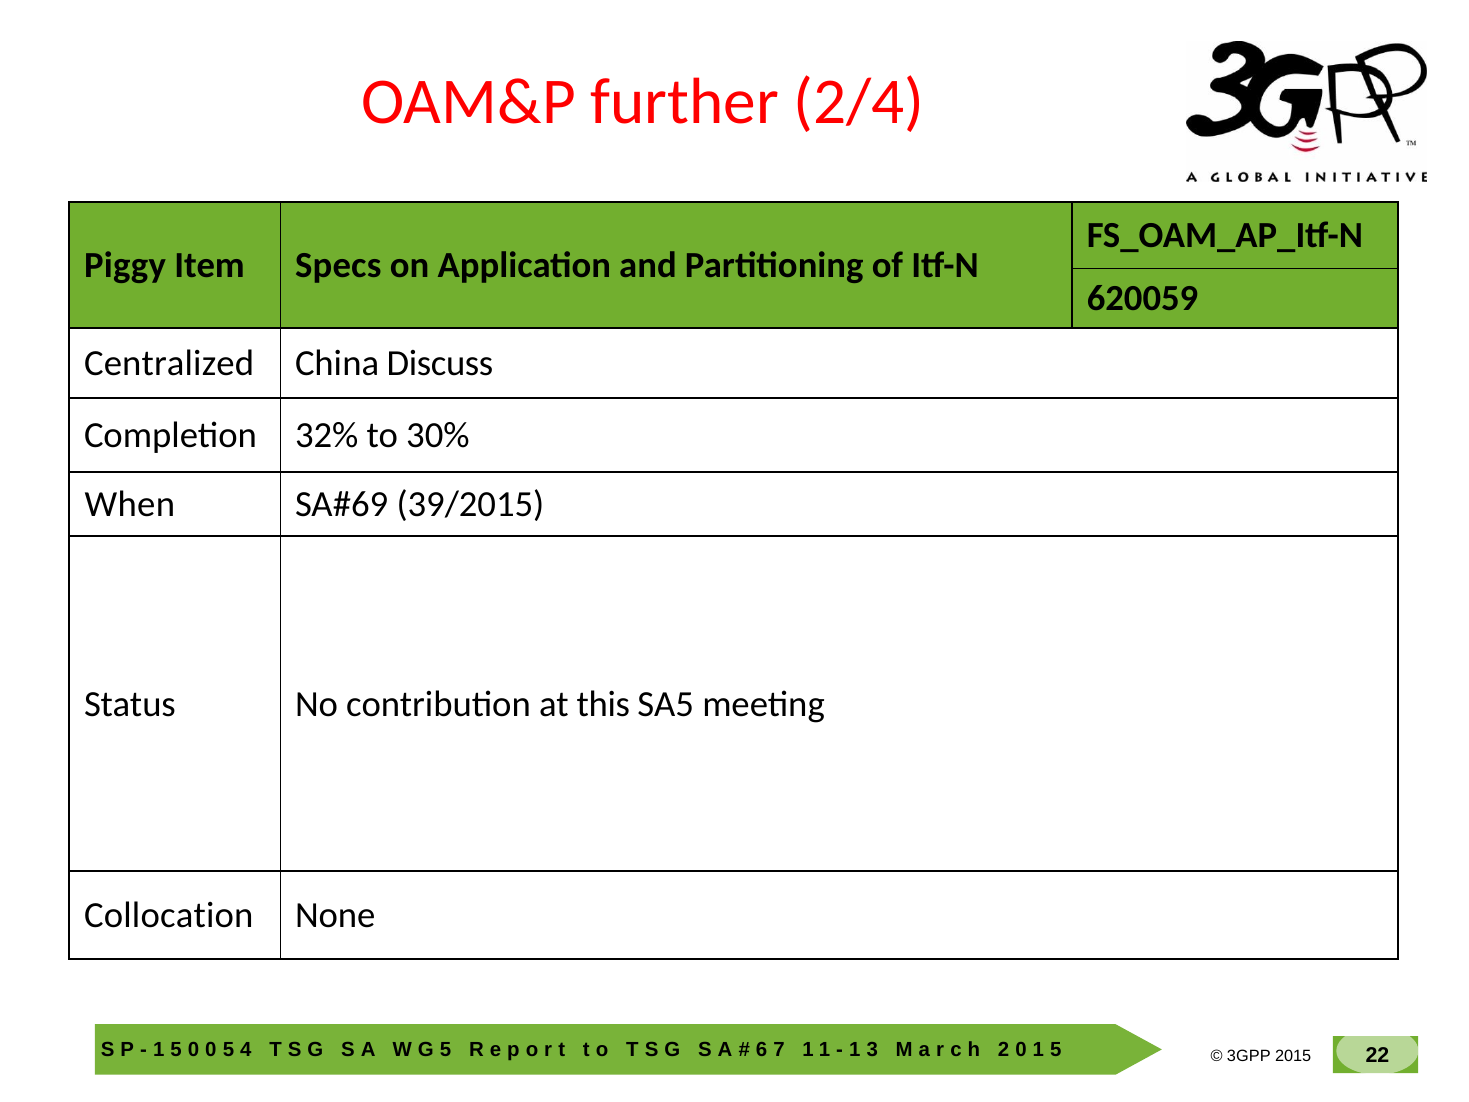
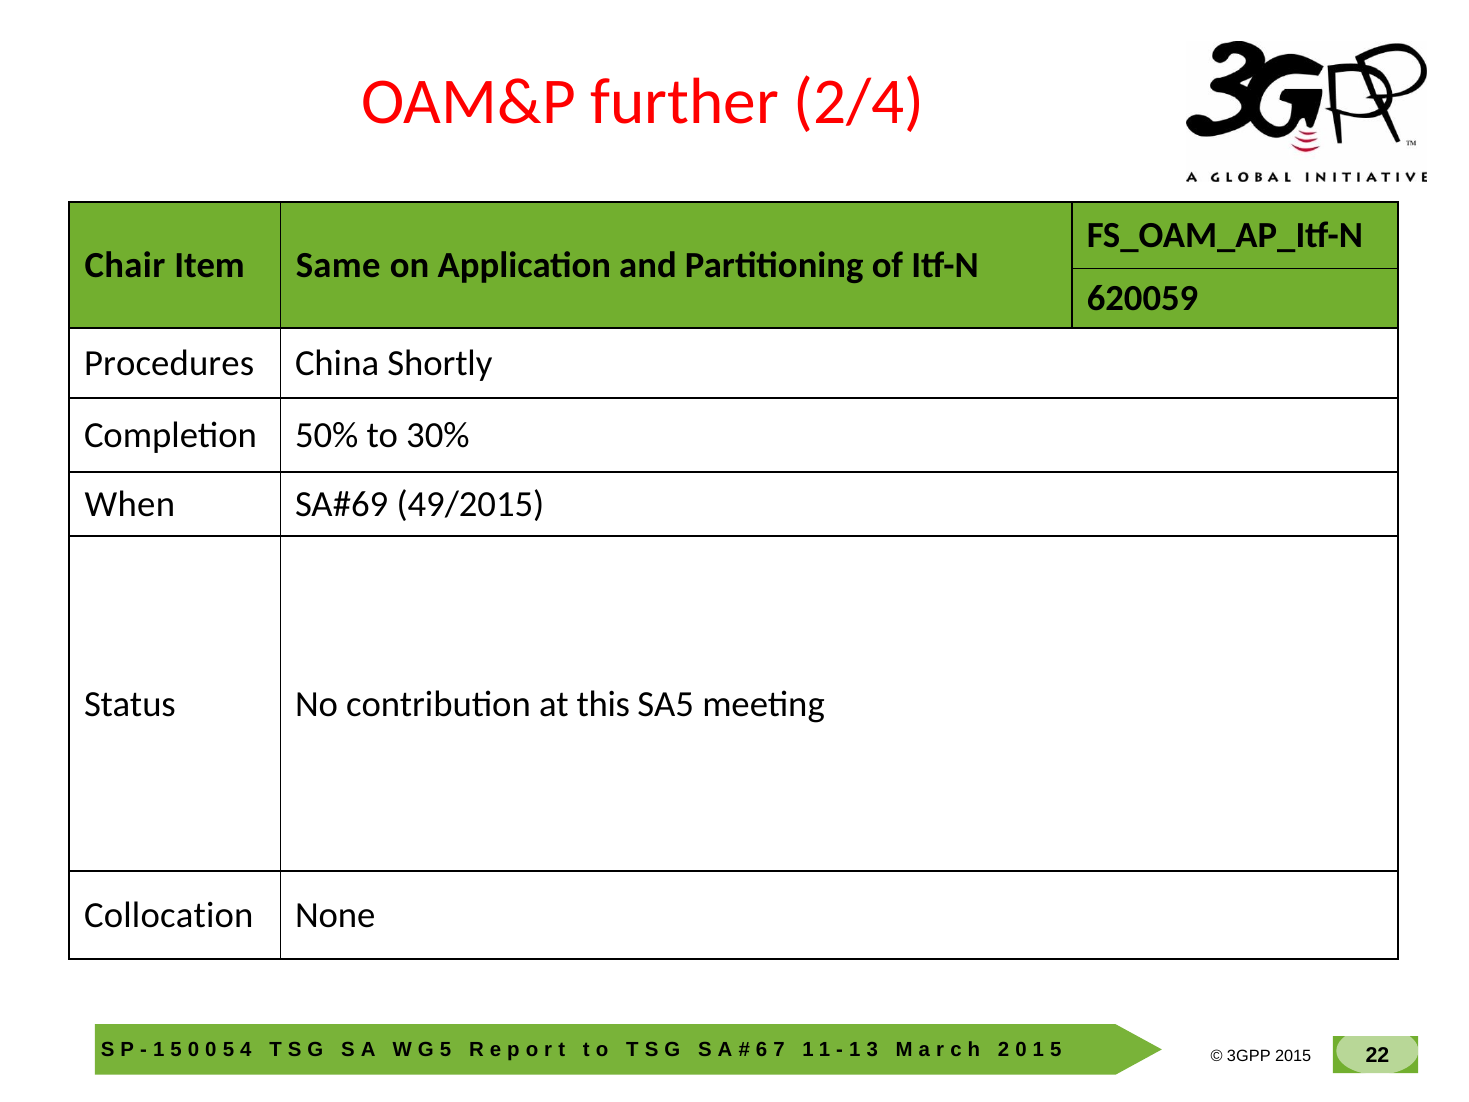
Piggy: Piggy -> Chair (125, 266)
Specs: Specs -> Same (338, 266)
Centralized: Centralized -> Procedures (169, 363)
Discuss: Discuss -> Shortly (440, 363)
32%: 32% -> 50% (327, 435)
39/2015: 39/2015 -> 49/2015 (470, 504)
